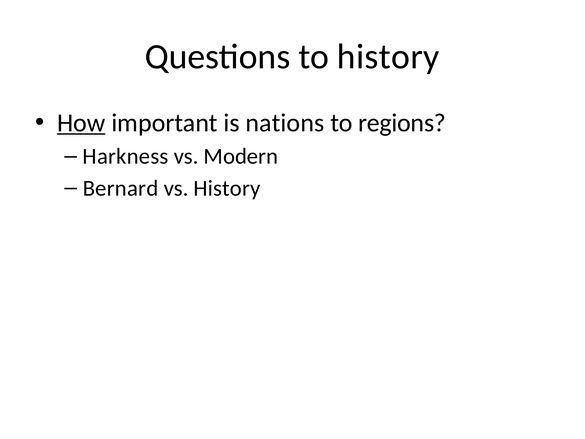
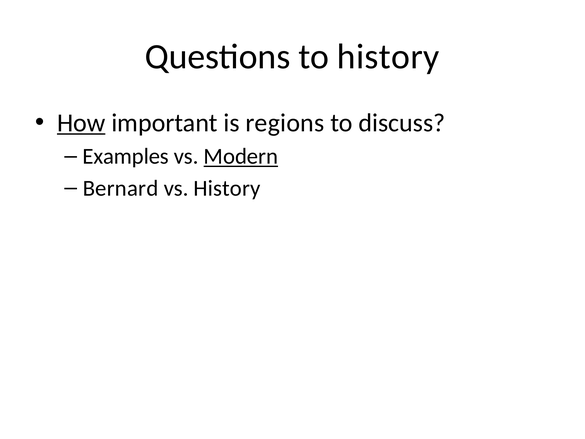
nations: nations -> regions (285, 123)
regions: regions -> discuss (402, 123)
Harkness: Harkness -> Examples (126, 156)
Modern underline: none -> present (241, 156)
